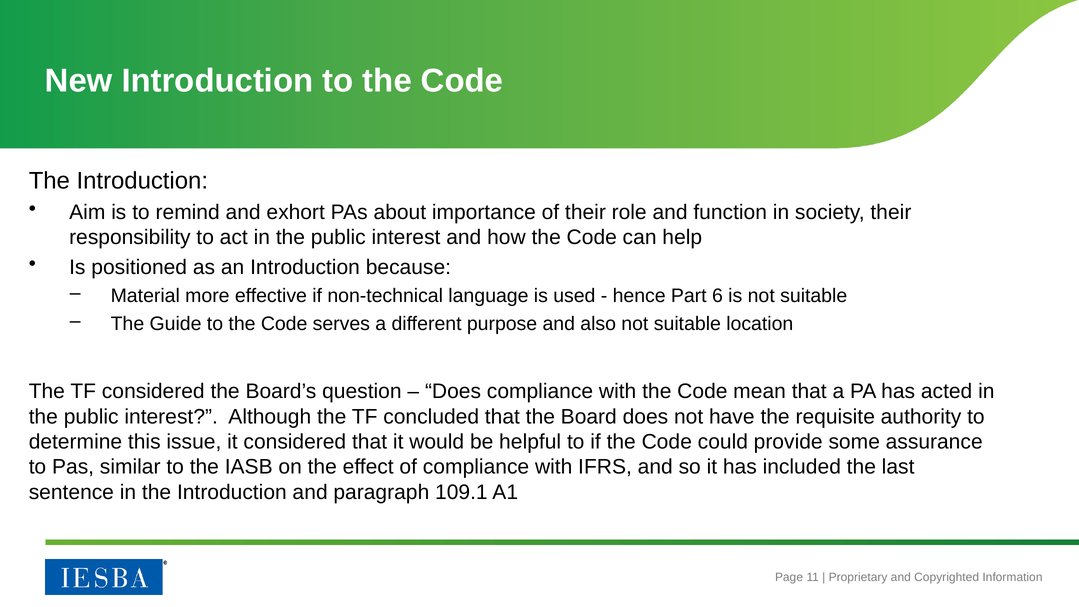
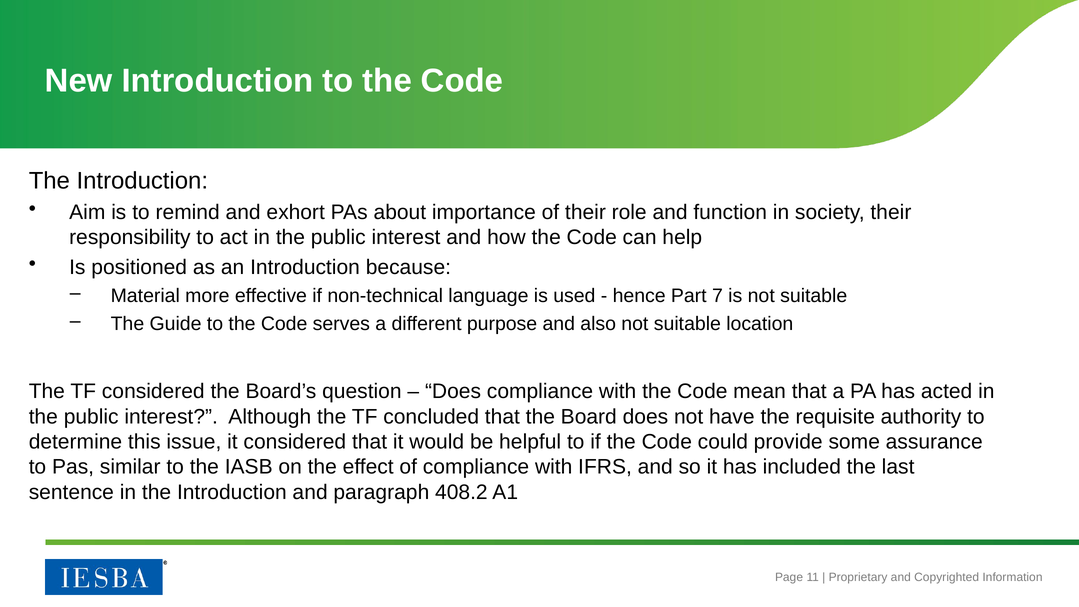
6: 6 -> 7 (717, 296)
109.1: 109.1 -> 408.2 (461, 492)
